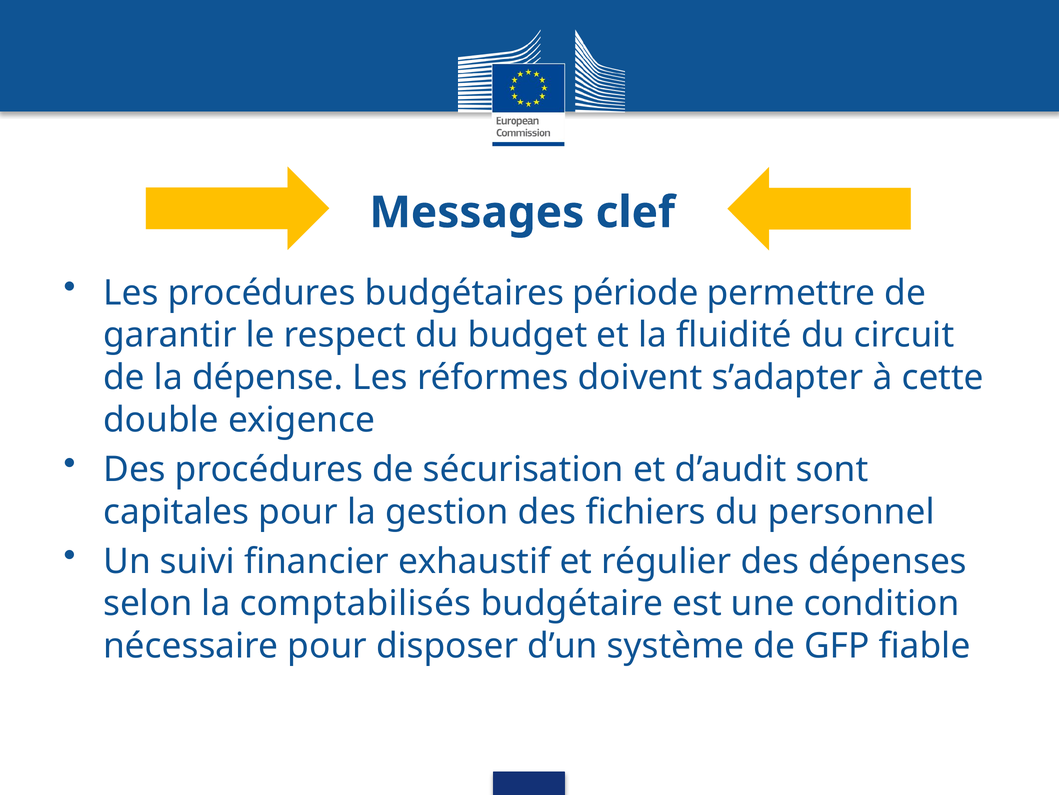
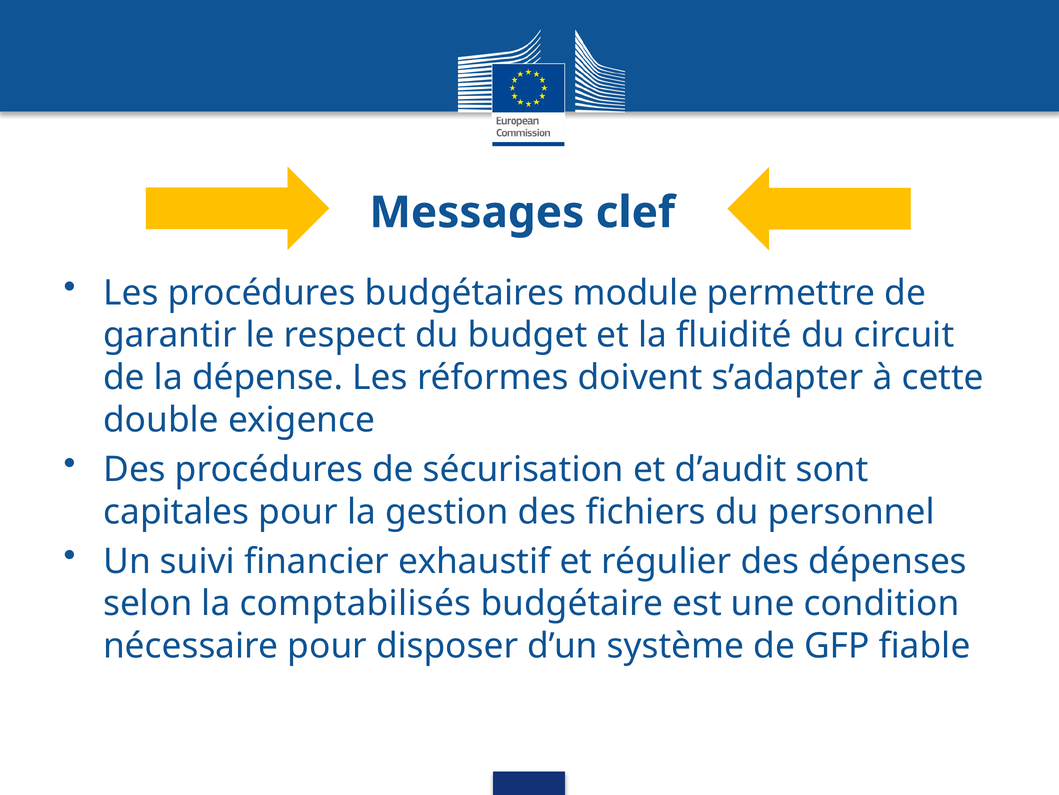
période: période -> module (636, 293)
